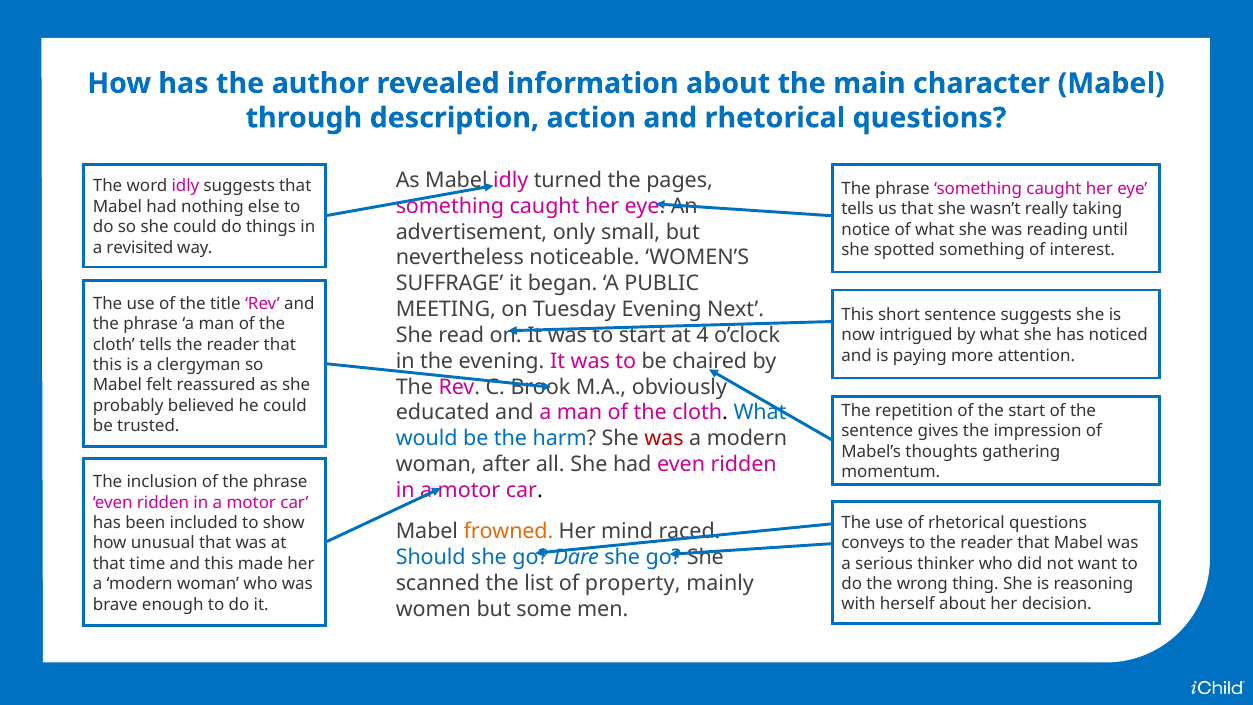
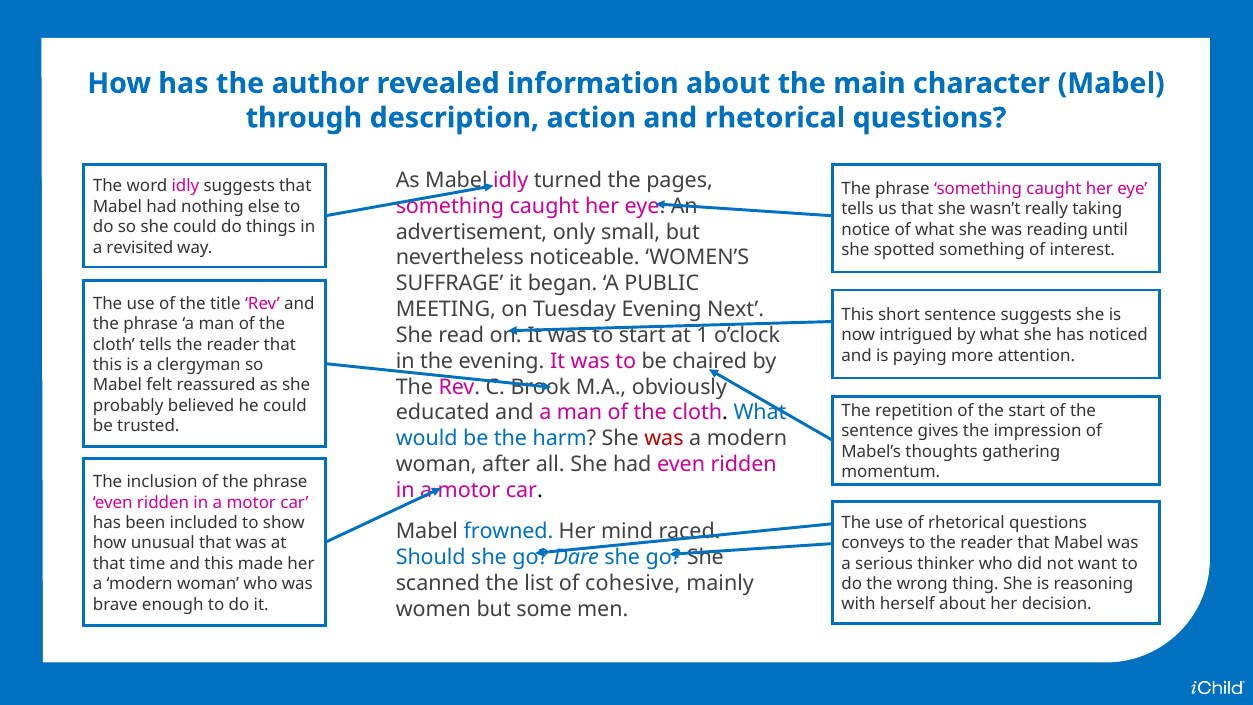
4: 4 -> 1 (703, 335)
frowned colour: orange -> blue (508, 532)
property: property -> cohesive (633, 583)
